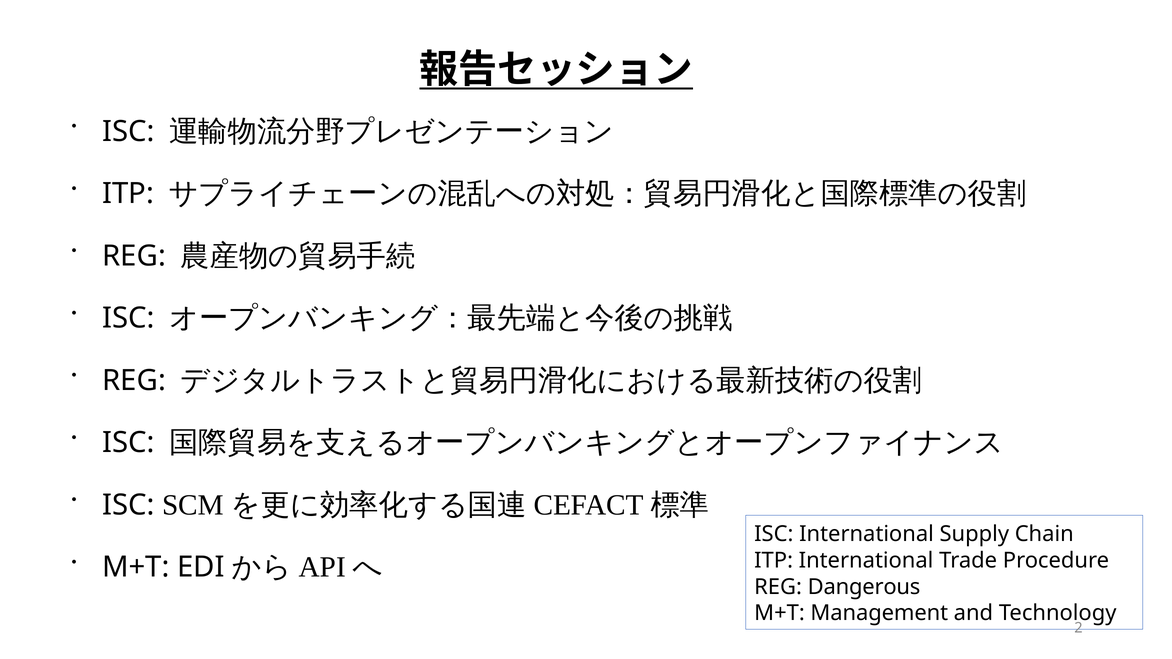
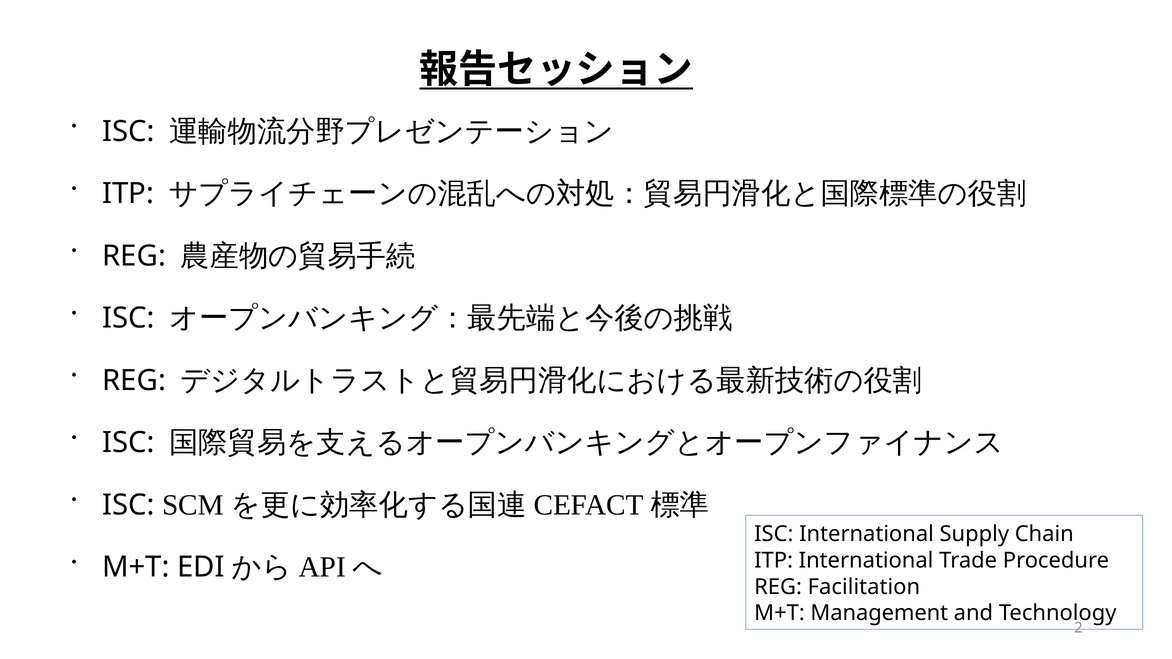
Dangerous: Dangerous -> Facilitation (864, 587)
